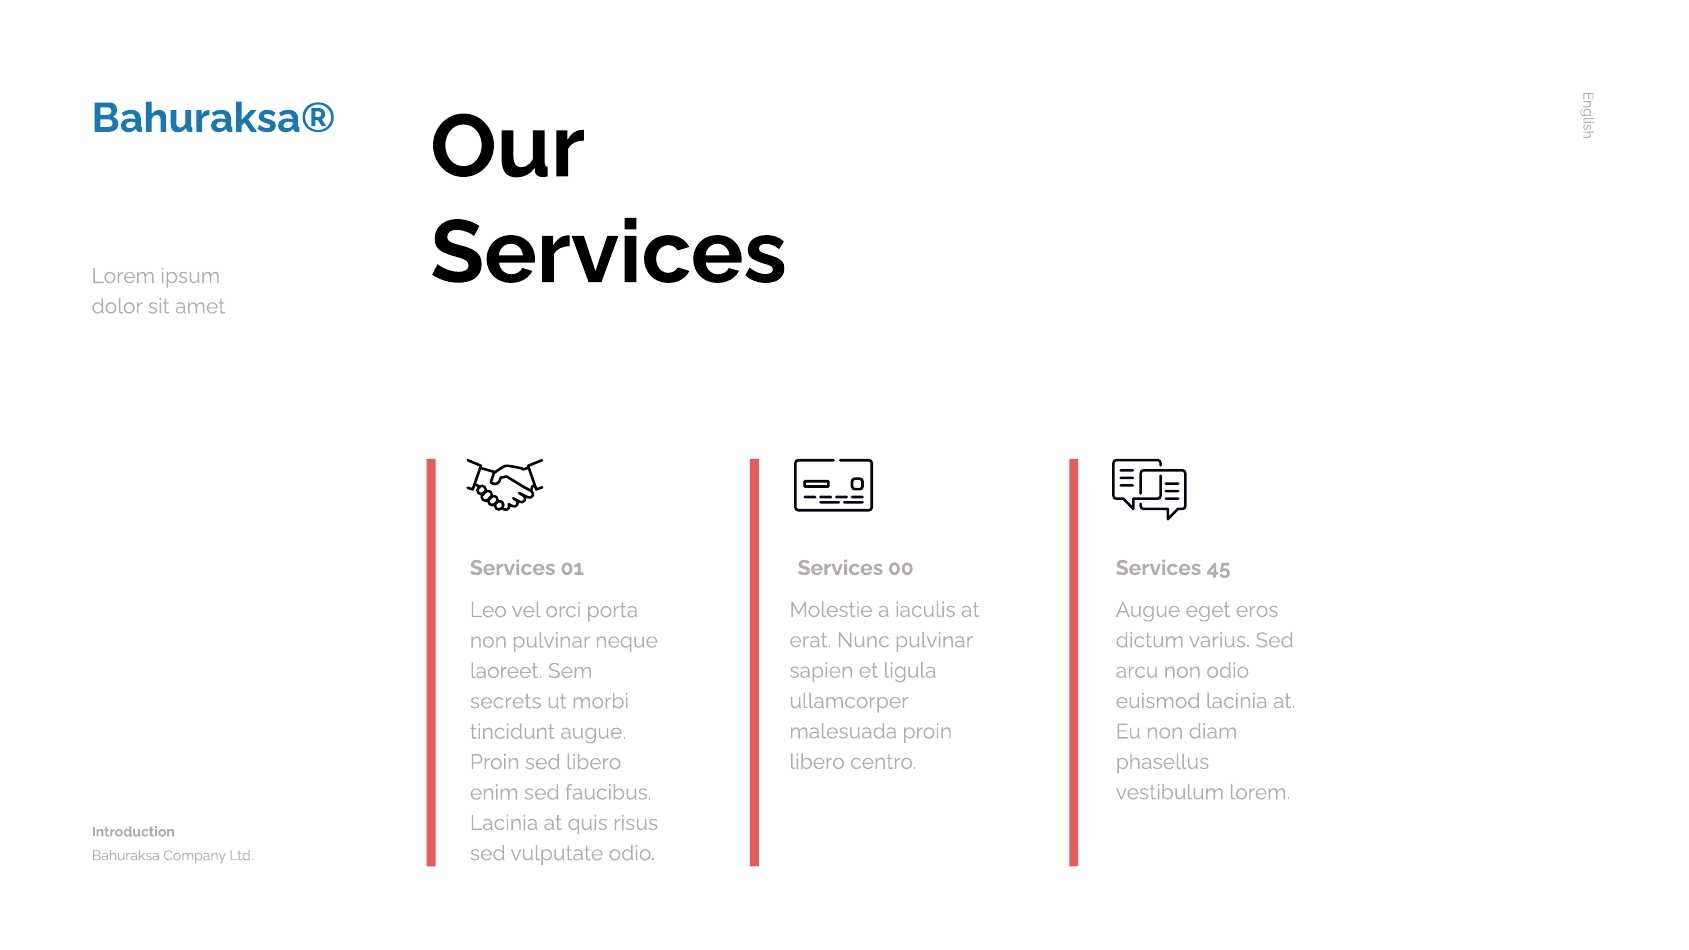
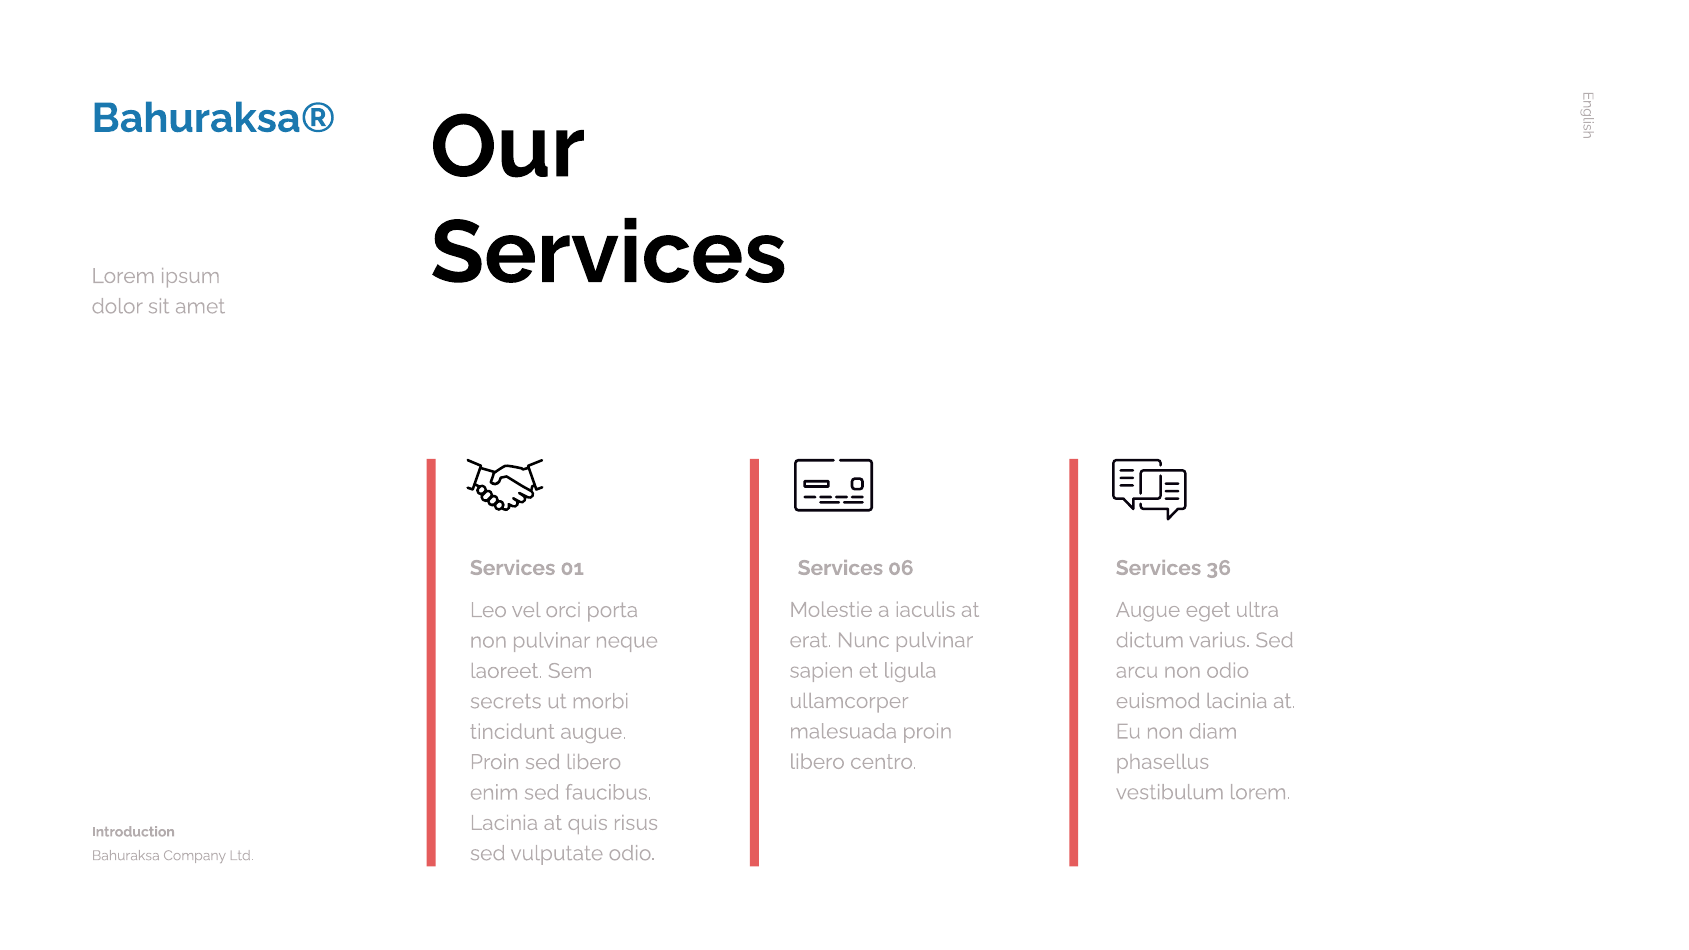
00: 00 -> 06 (901, 568)
45: 45 -> 36 (1219, 568)
eros: eros -> ultra (1257, 610)
